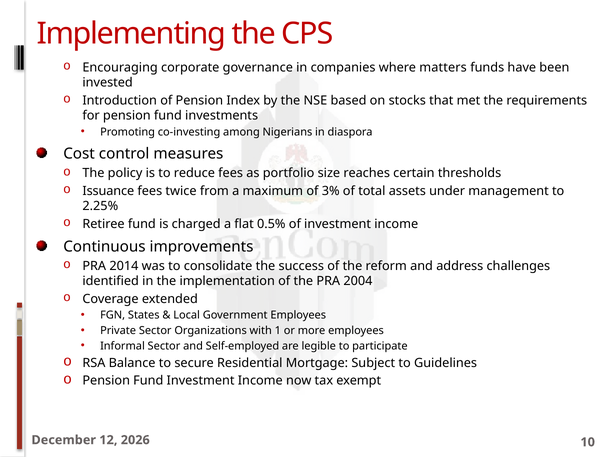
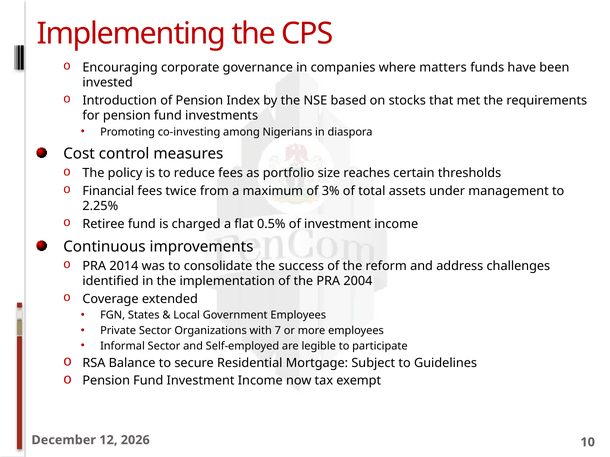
Issuance: Issuance -> Financial (108, 191)
1: 1 -> 7 (278, 331)
